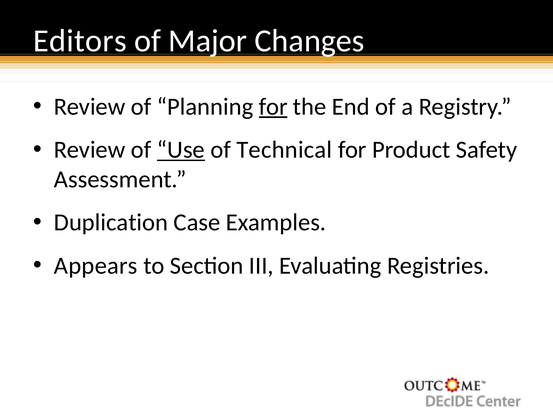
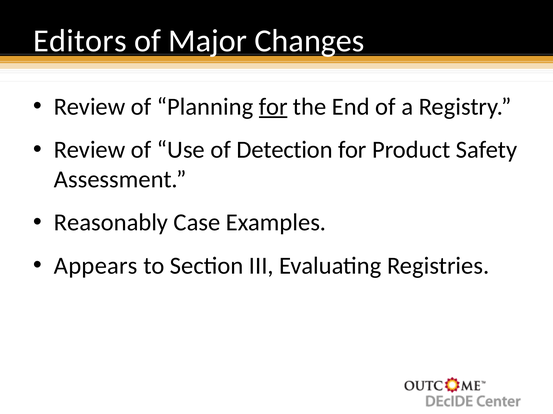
Use underline: present -> none (181, 150)
Technical: Technical -> Detection (285, 150)
Duplication: Duplication -> Reasonably (111, 223)
